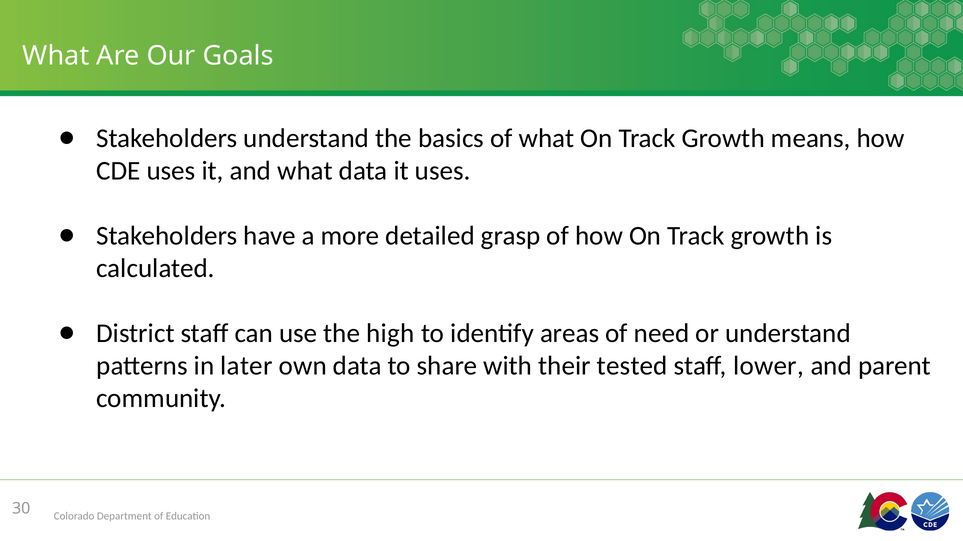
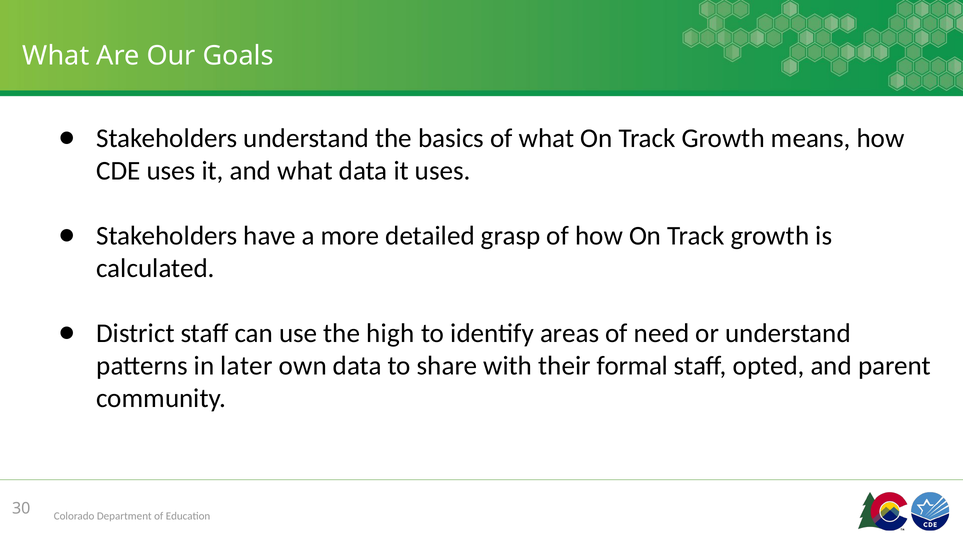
tested: tested -> formal (632, 366)
lower: lower -> opted (769, 366)
